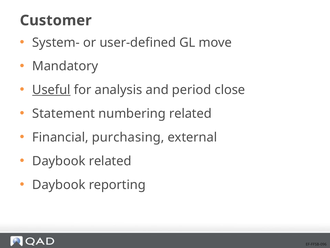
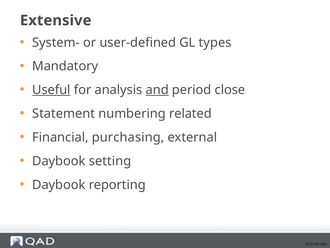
Customer: Customer -> Extensive (56, 20)
move: move -> types (215, 42)
and underline: none -> present (157, 90)
Daybook related: related -> setting (110, 161)
